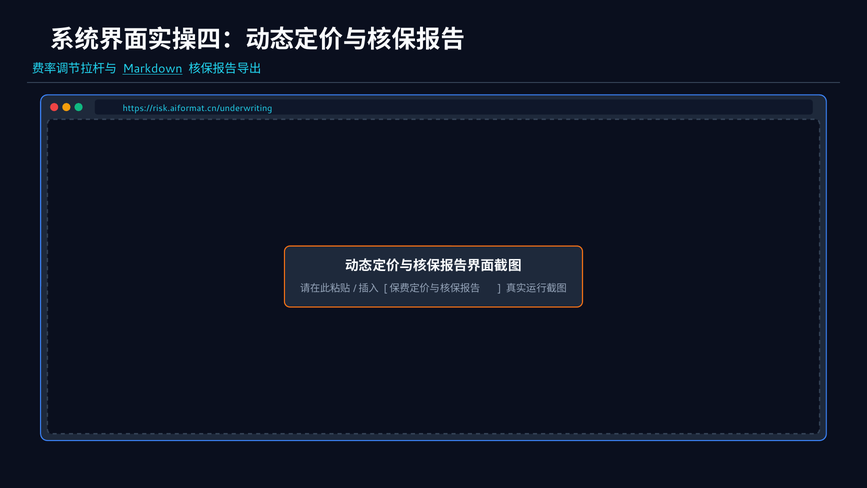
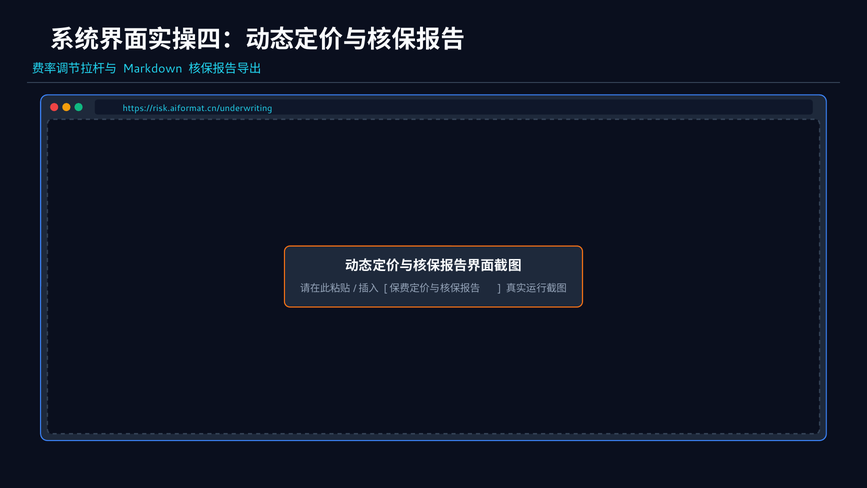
Markdown underline: present -> none (153, 69)
